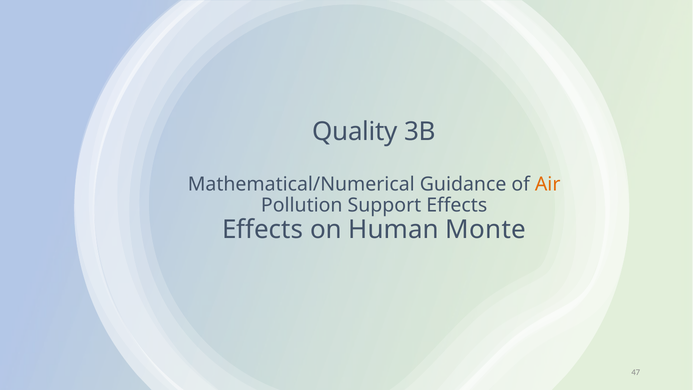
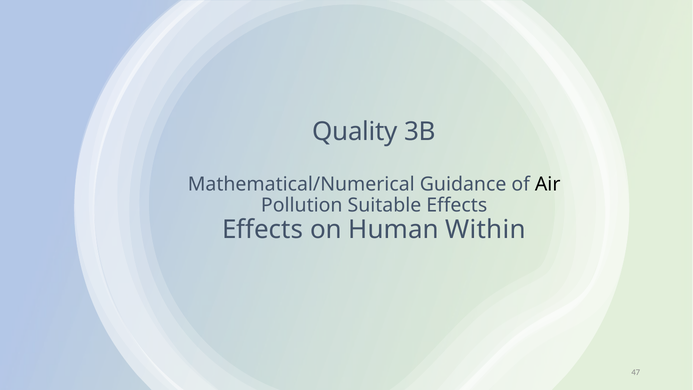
Air colour: orange -> black (548, 184)
Support: Support -> Suitable (384, 205)
Monte: Monte -> Within (486, 230)
